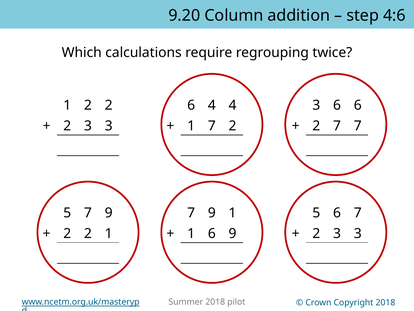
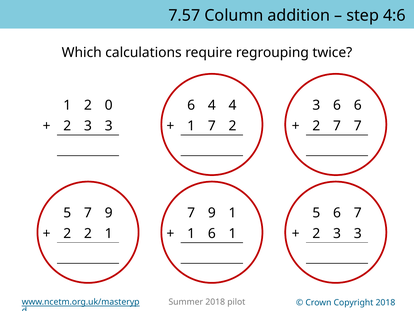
9.20: 9.20 -> 7.57 (184, 15)
1 2 2: 2 -> 0 (109, 105)
6 9: 9 -> 1 (233, 233)
